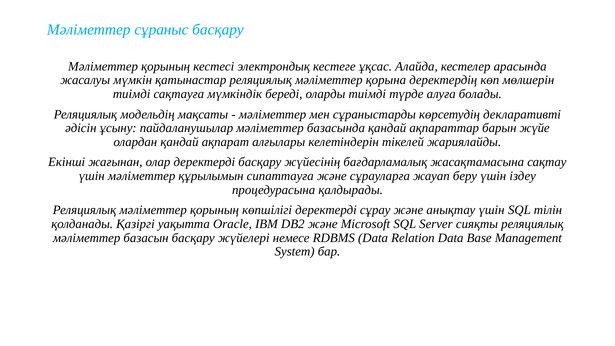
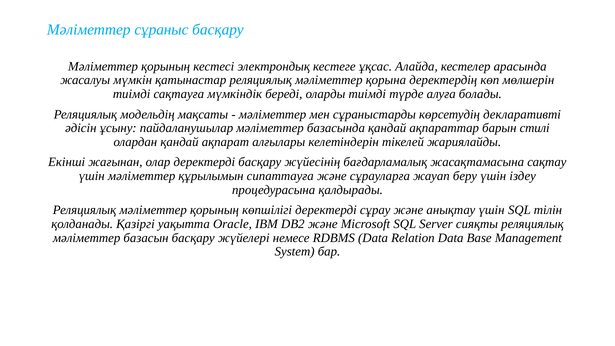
жүйе: жүйе -> стилі (535, 128)
